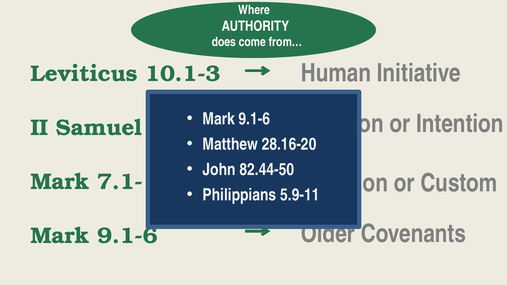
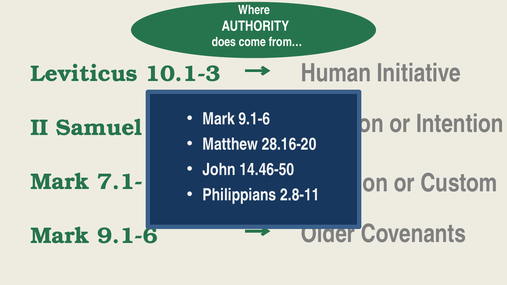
82.44-50: 82.44-50 -> 14.46-50 (267, 170)
5.9-11: 5.9-11 -> 2.8-11 (300, 195)
